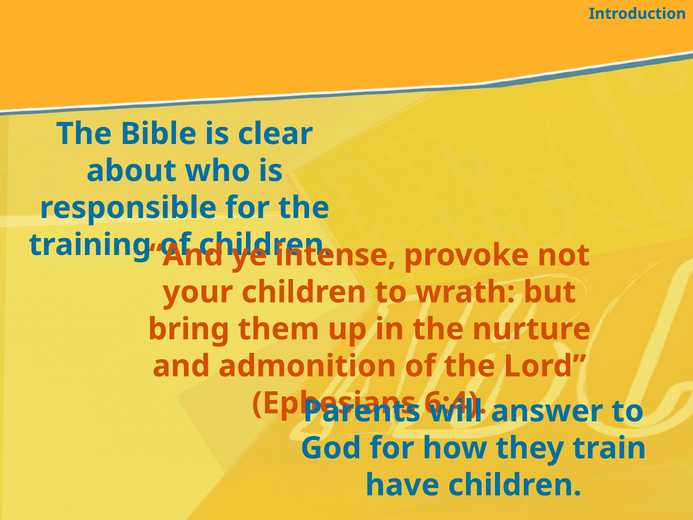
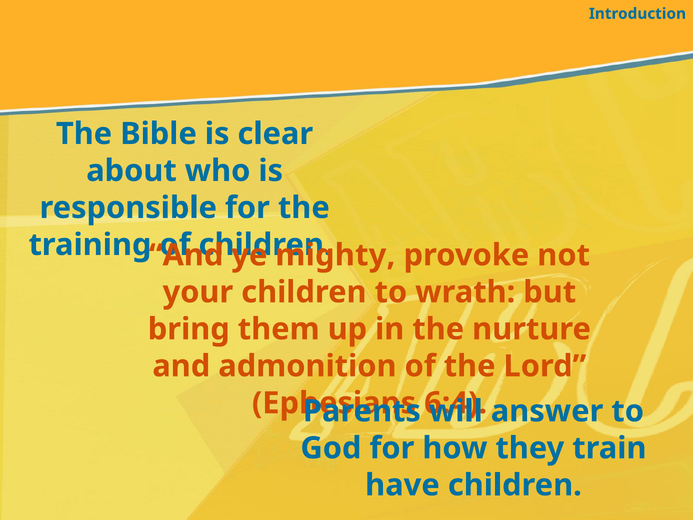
intense: intense -> mighty (335, 255)
